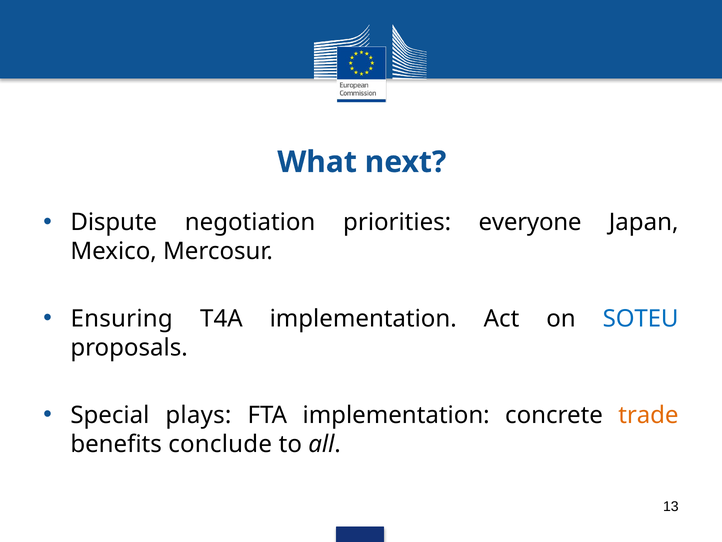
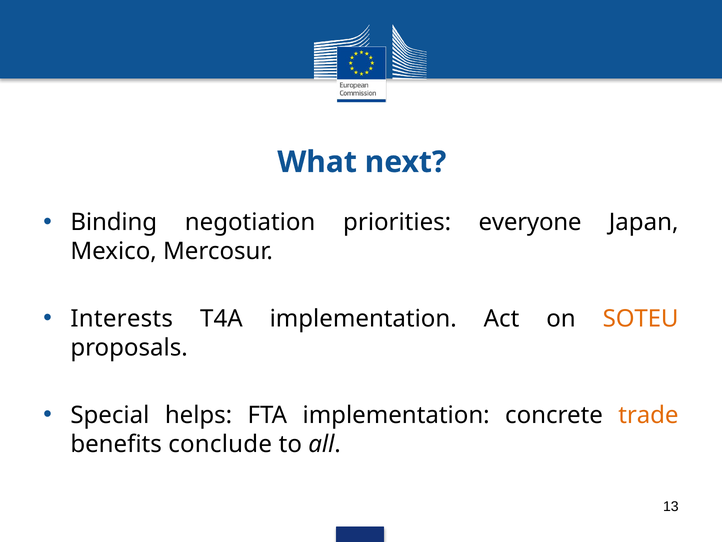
Dispute: Dispute -> Binding (114, 222)
Ensuring: Ensuring -> Interests (122, 319)
SOTEU colour: blue -> orange (641, 319)
plays: plays -> helps (199, 415)
